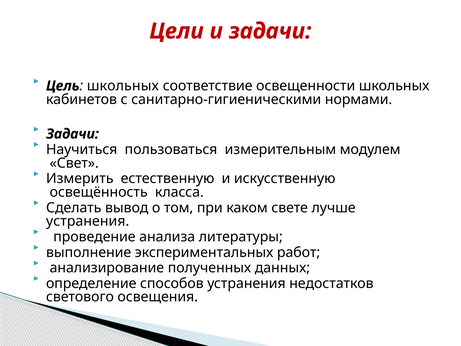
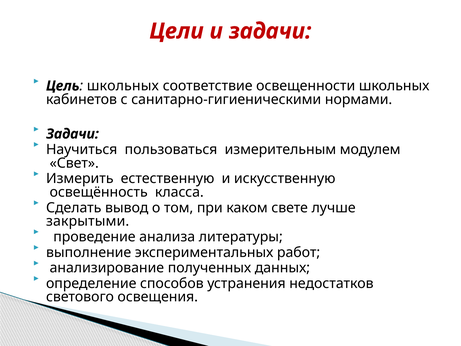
устранения: устранения -> закрытыми (88, 221)
